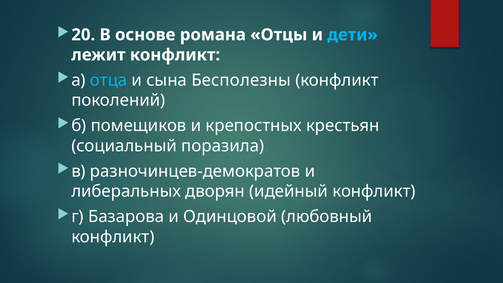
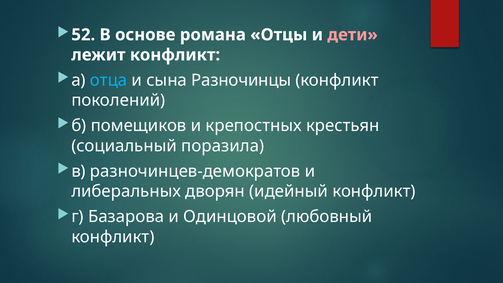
20: 20 -> 52 (83, 35)
дети colour: light blue -> pink (353, 35)
Бесполезны: Бесполезны -> Разночинцы (241, 80)
